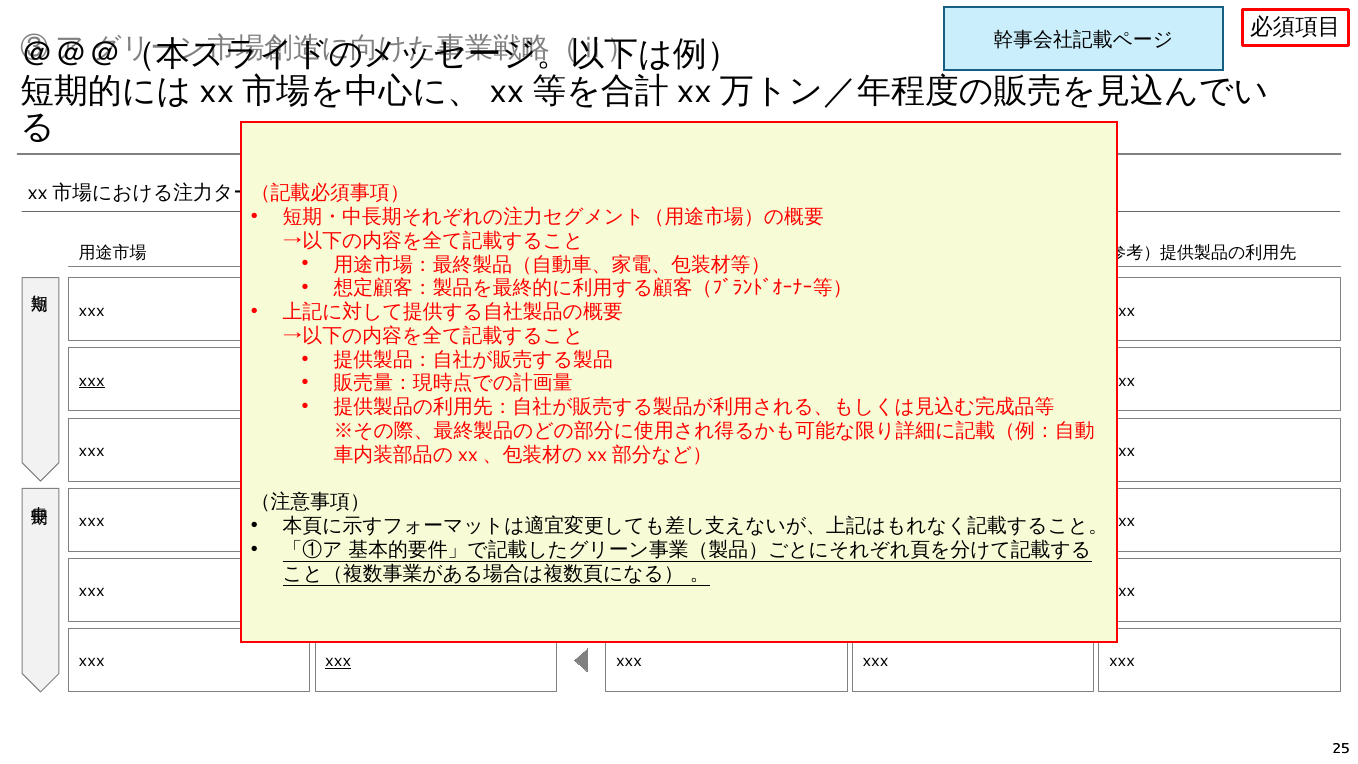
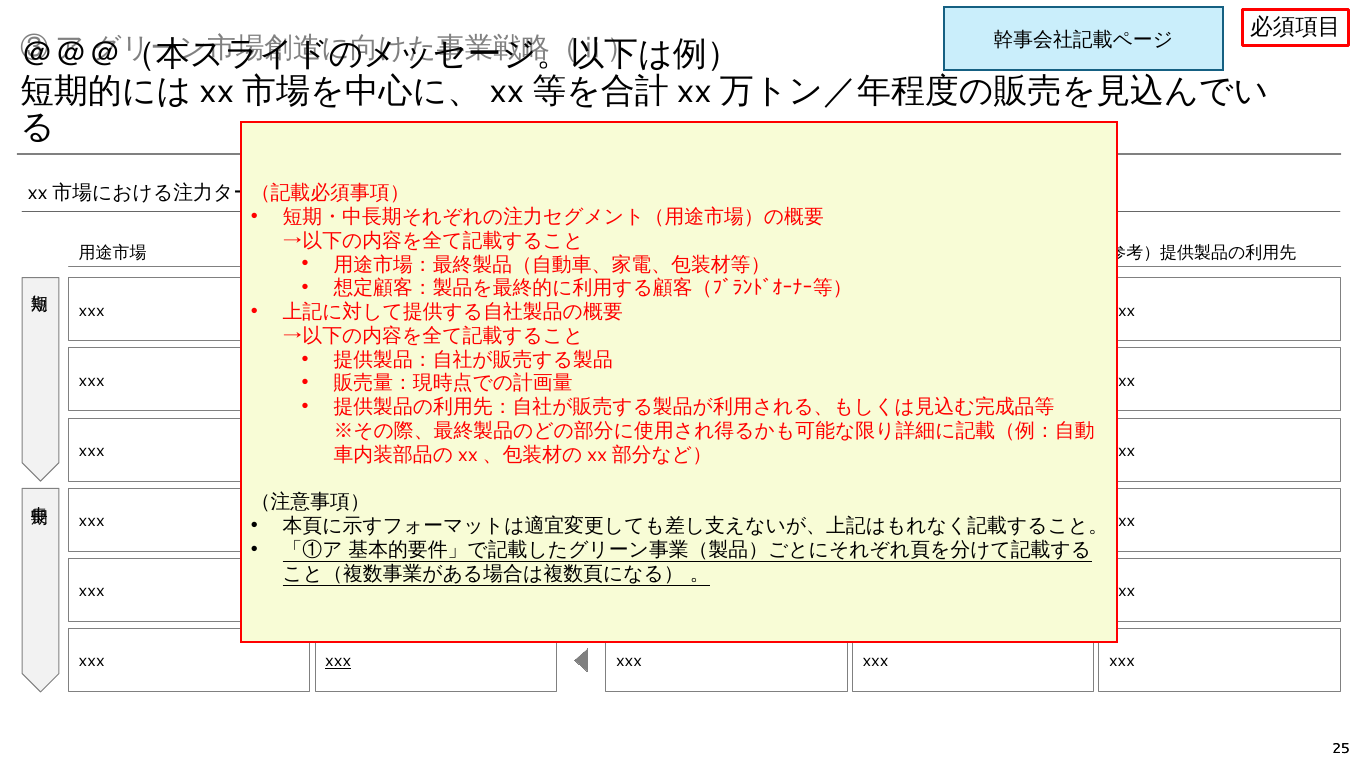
xxx underline: present -> none (92, 381)
